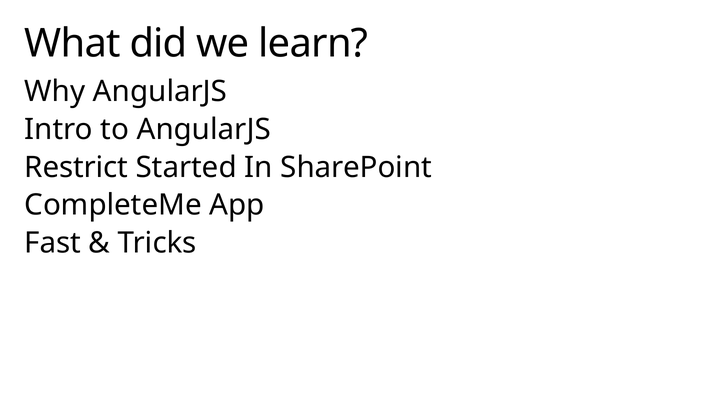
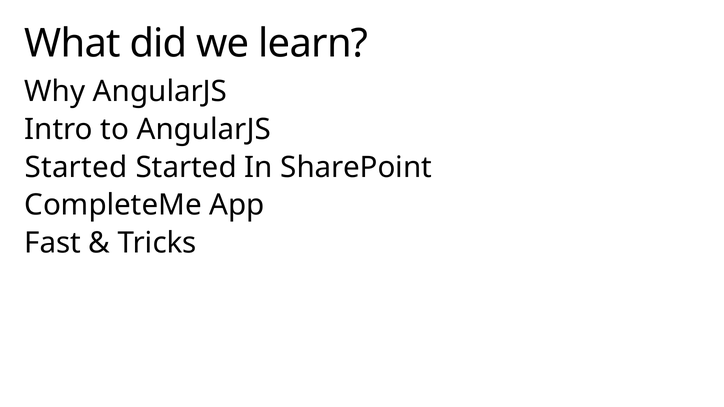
Restrict: Restrict -> Started (76, 167)
